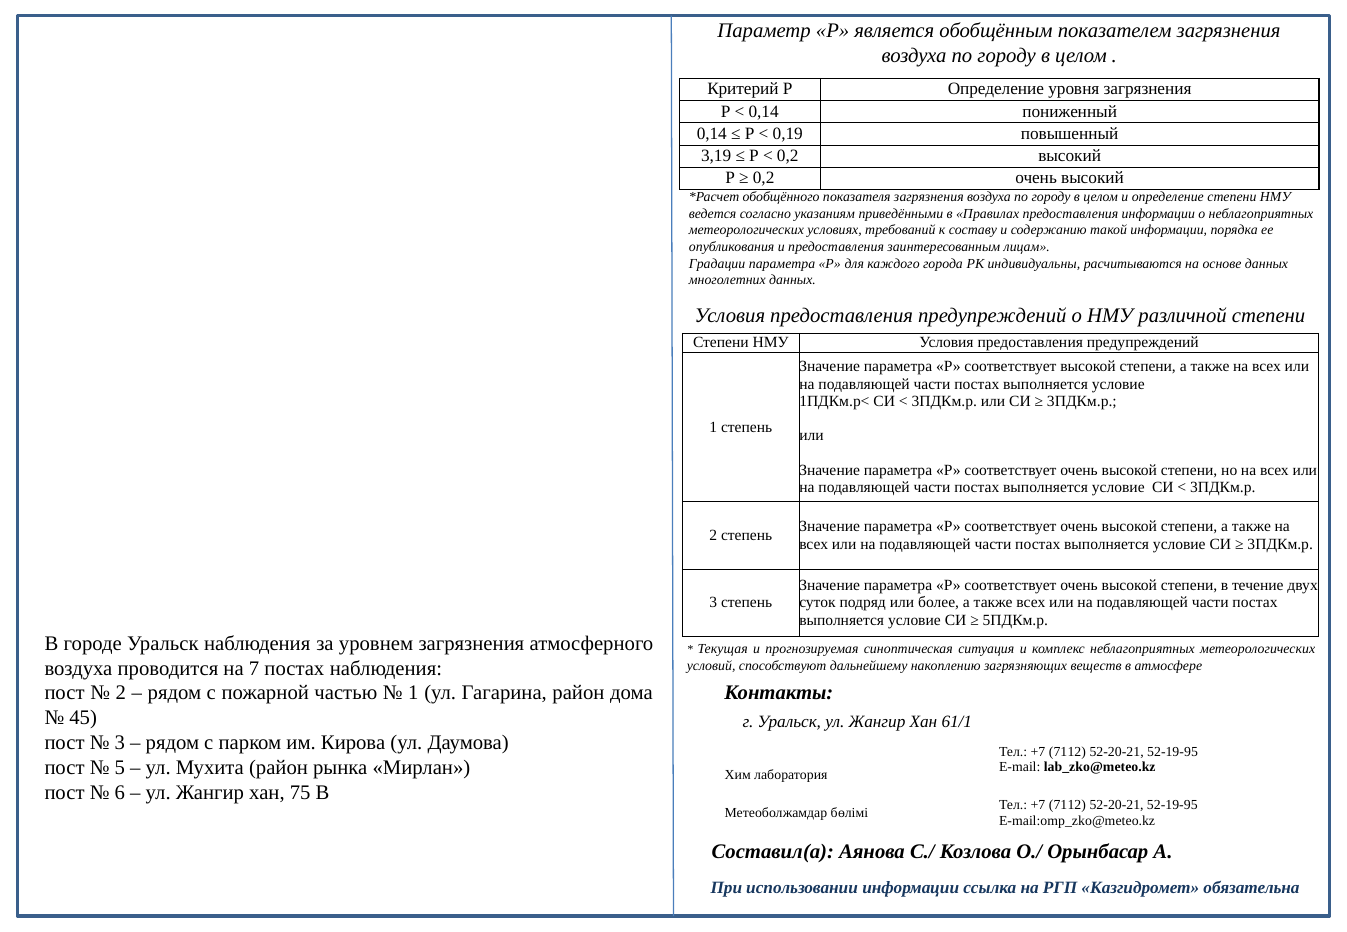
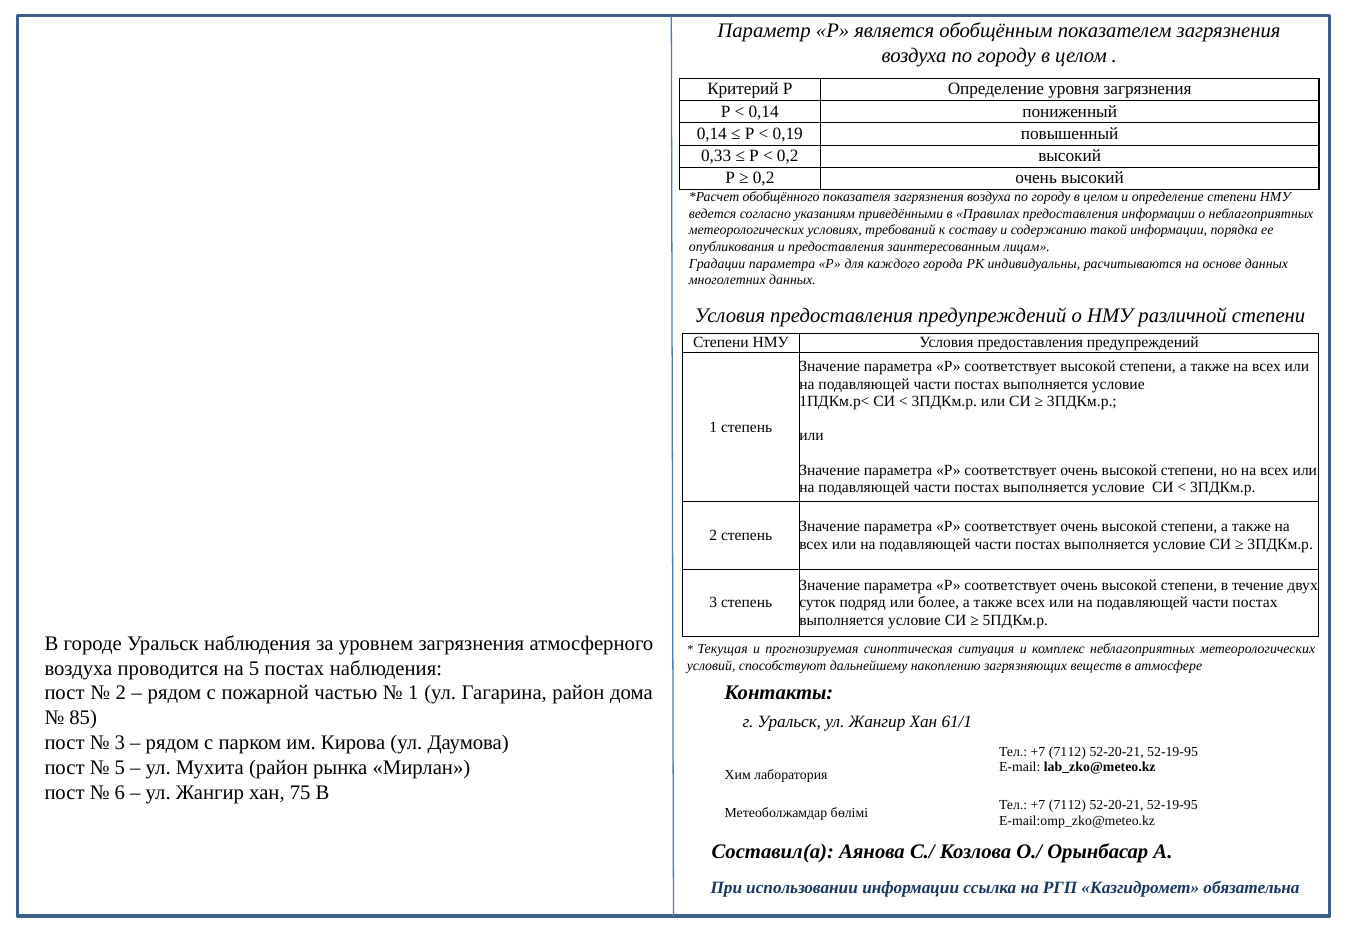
3,19: 3,19 -> 0,33 (716, 156)
на 7: 7 -> 5 (254, 669)
45: 45 -> 85 (83, 718)
